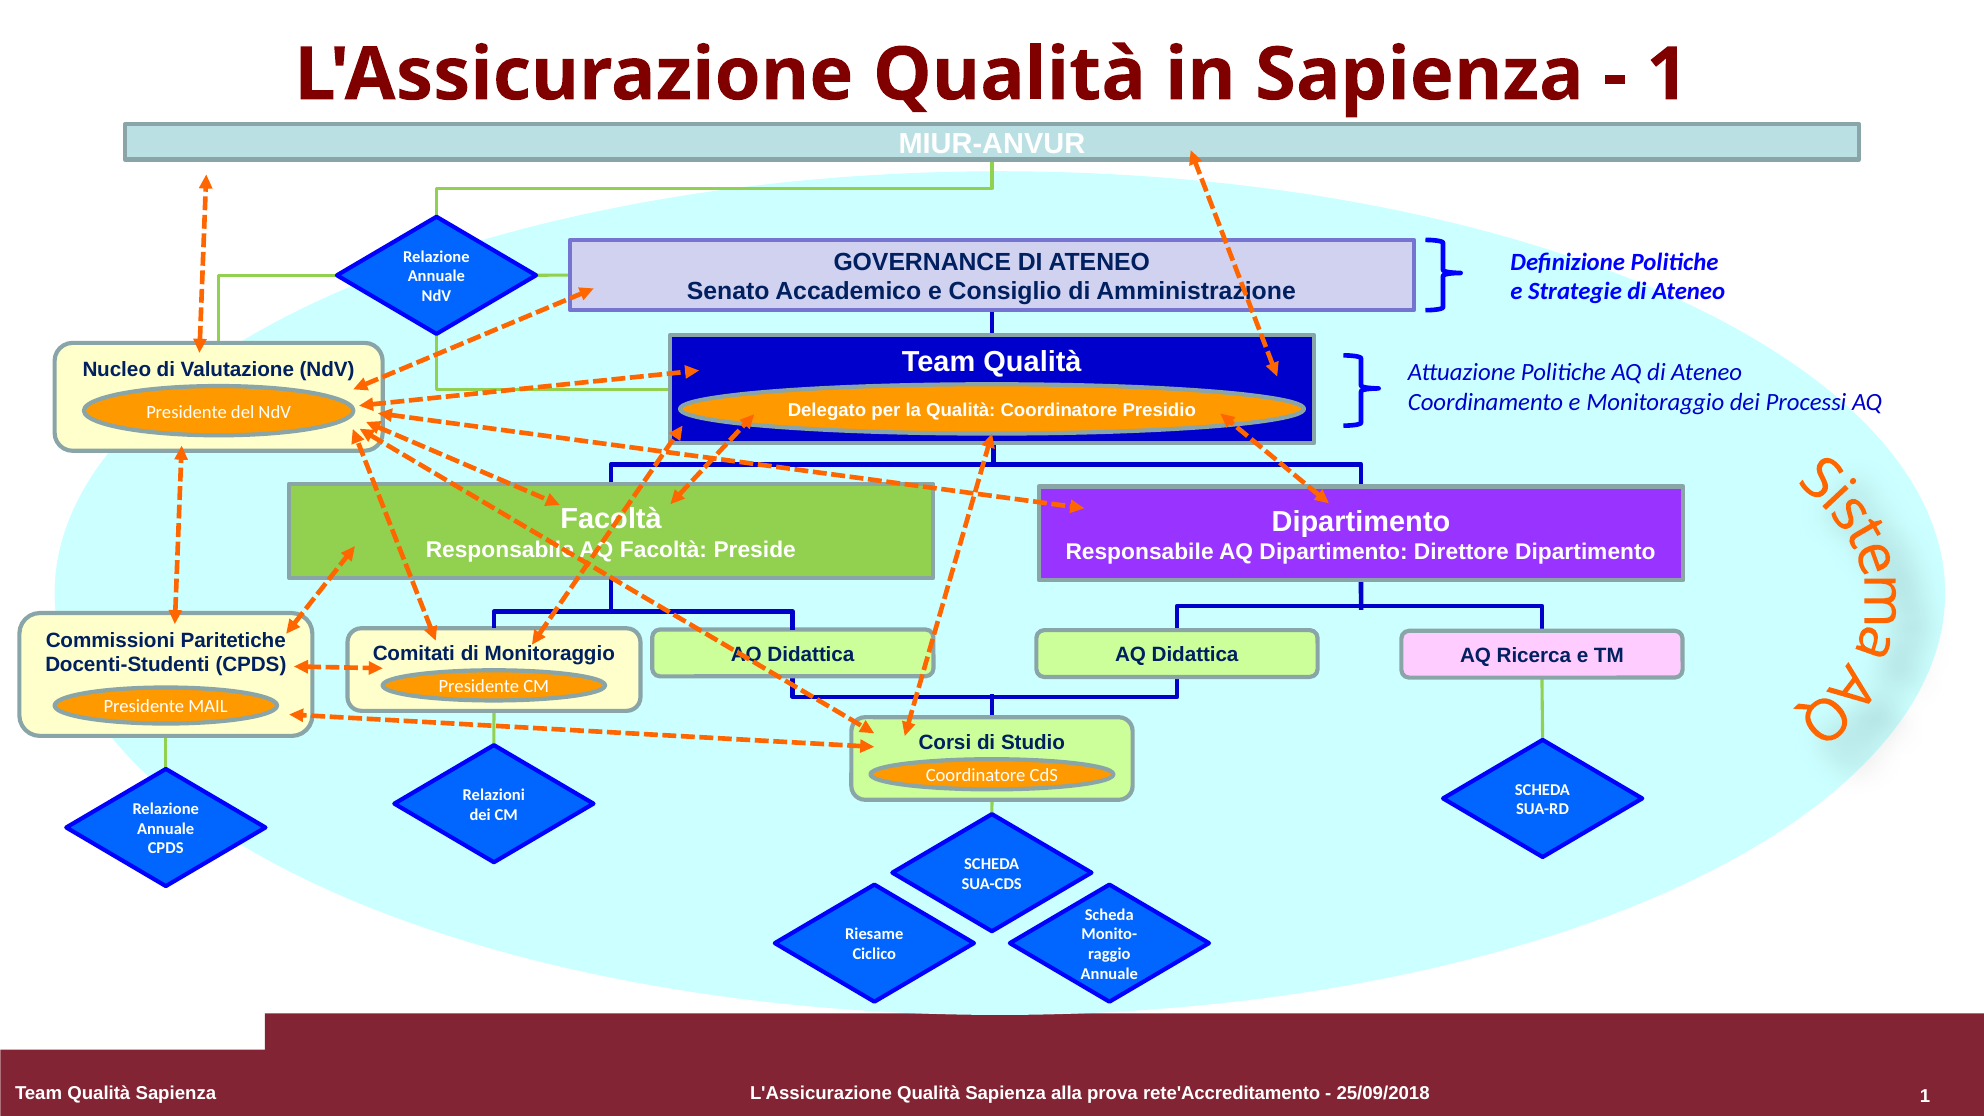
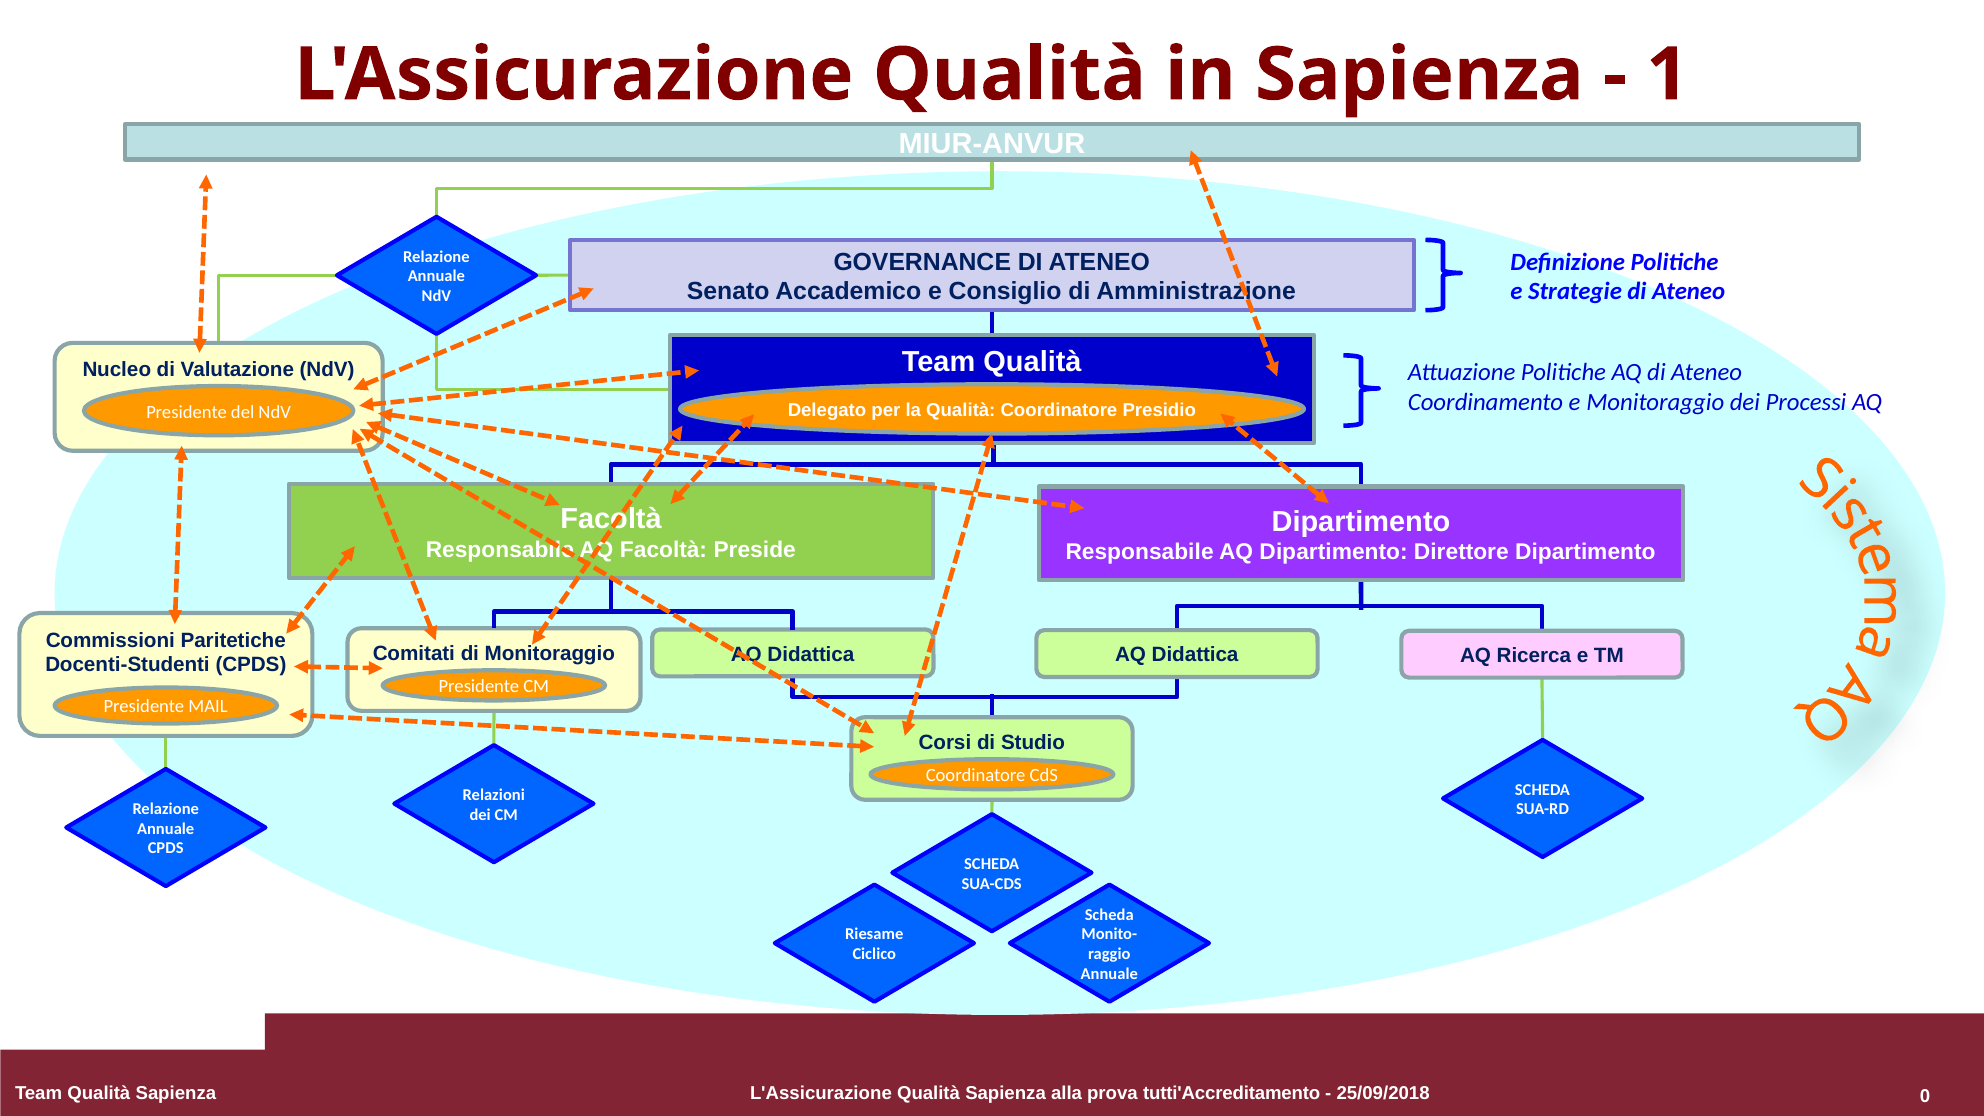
rete'Accreditamento: rete'Accreditamento -> tutti'Accreditamento (1232, 1093)
25/09/2018 1: 1 -> 0 (1925, 1096)
